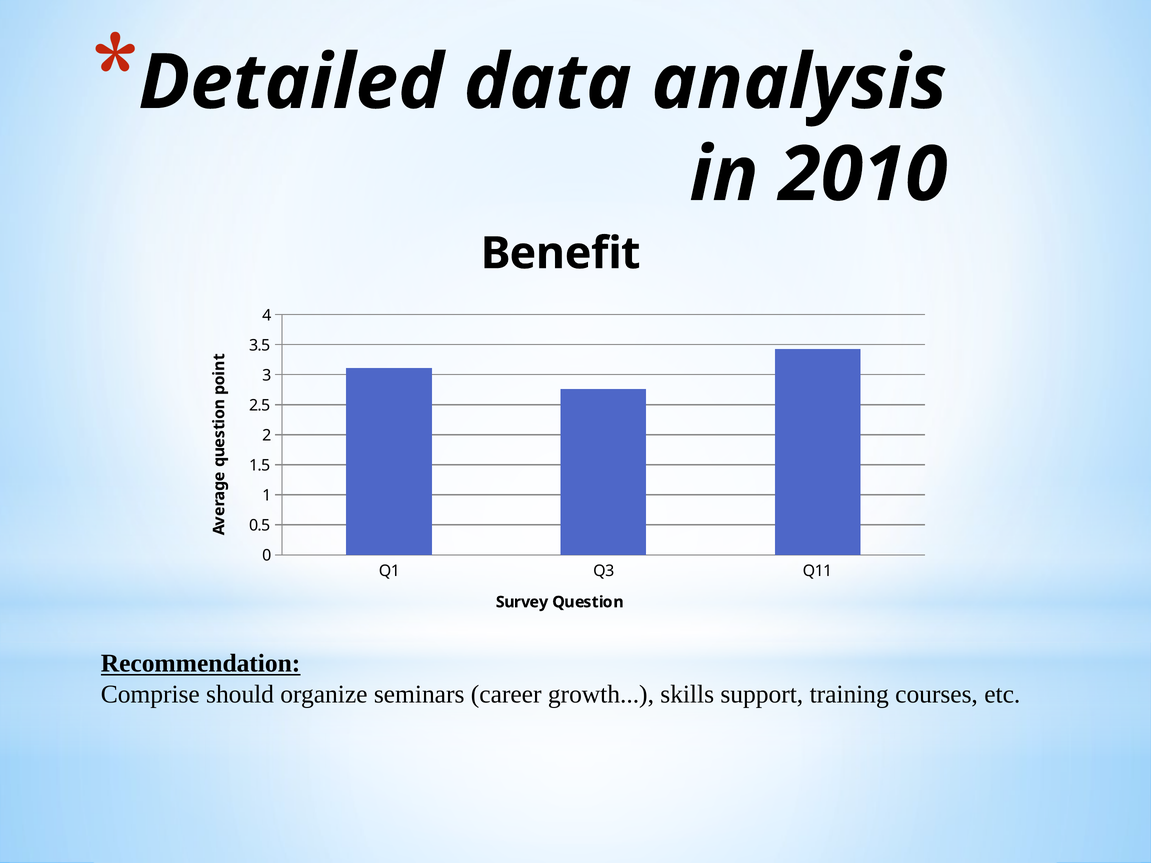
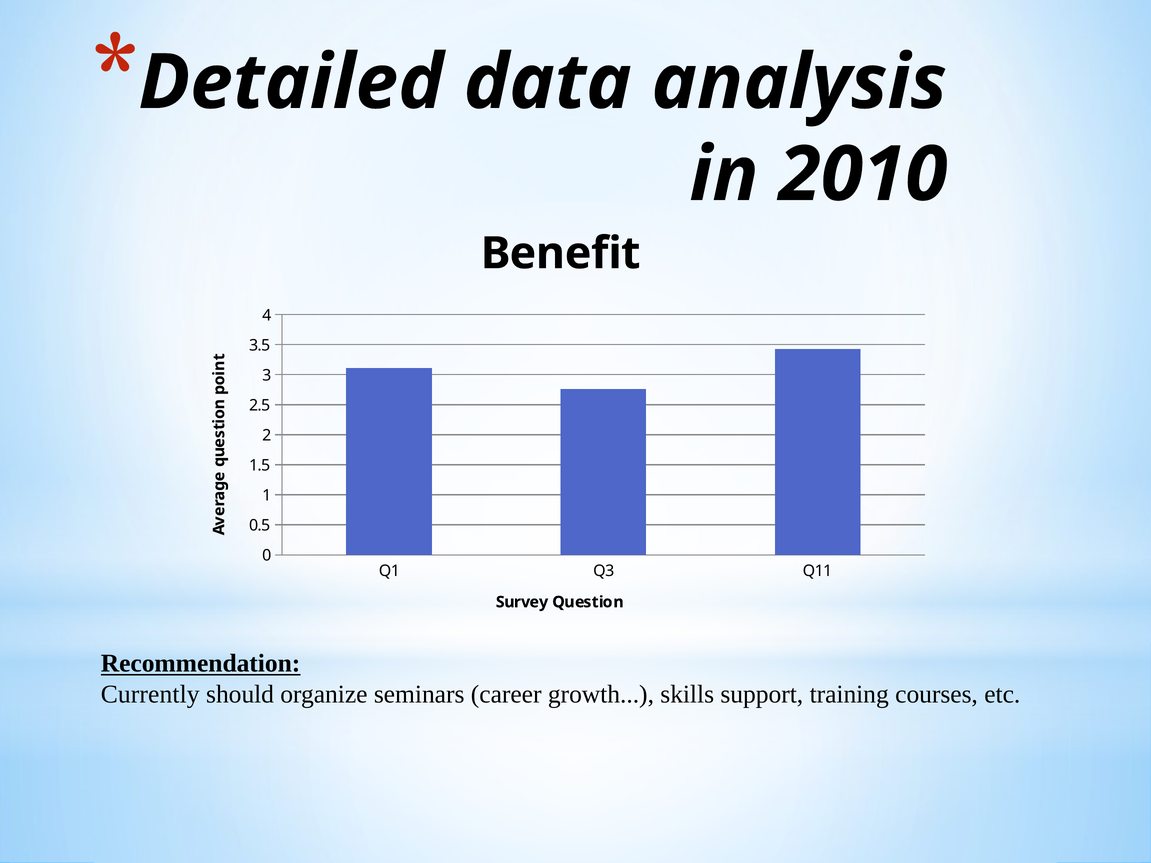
Comprise: Comprise -> Currently (150, 694)
